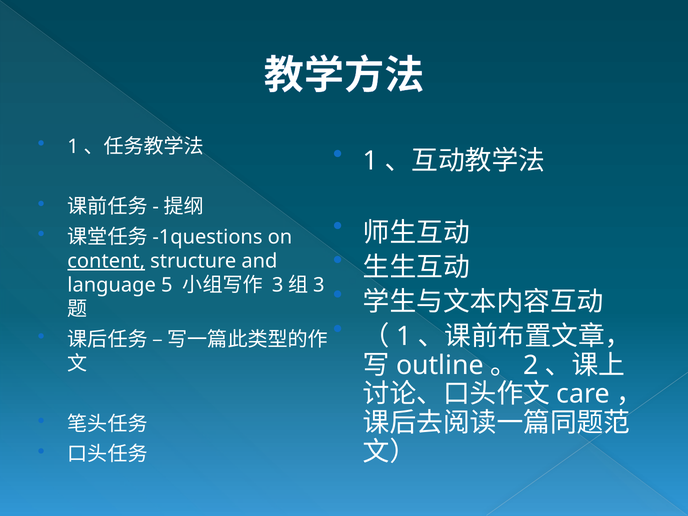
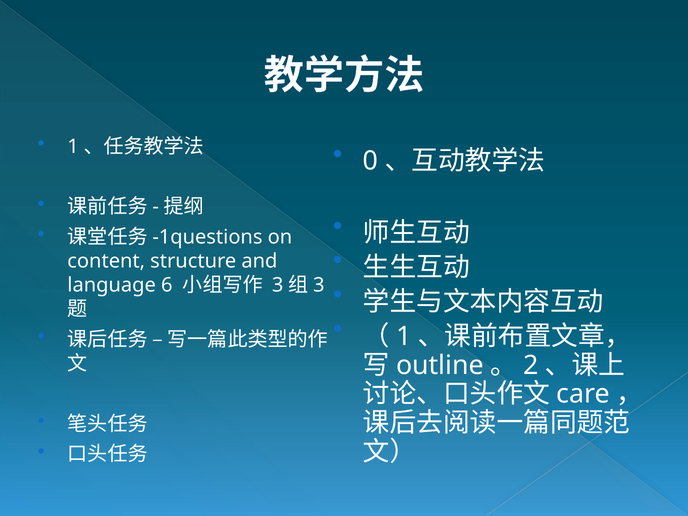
1: 1 -> 0 (371, 161)
content underline: present -> none (106, 261)
5: 5 -> 6 (167, 285)
